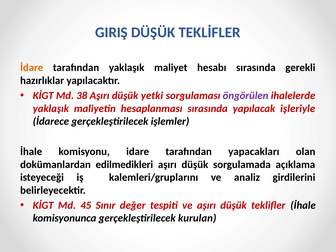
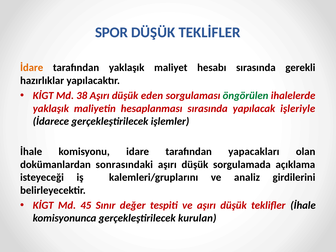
GIRIŞ: GIRIŞ -> SPOR (112, 32)
yetki: yetki -> eden (152, 96)
öngörülen colour: purple -> green (246, 96)
edilmedikleri: edilmedikleri -> sonrasındaki (124, 164)
